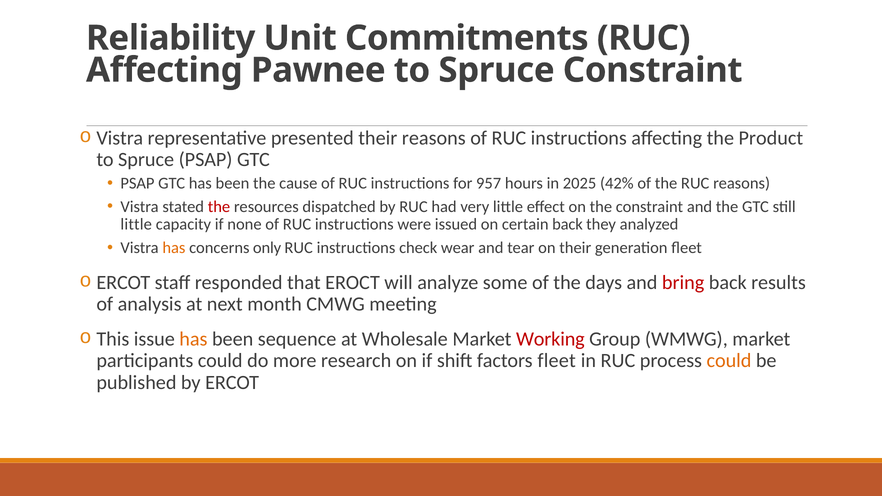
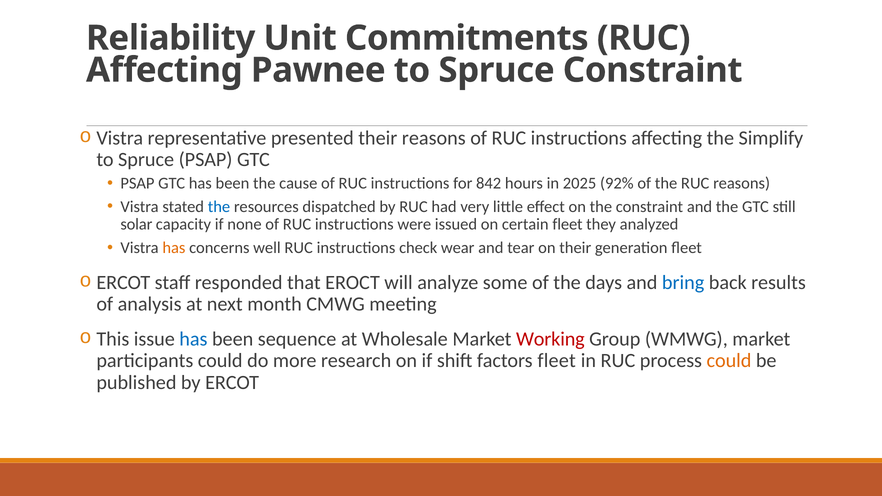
Product: Product -> Simplify (771, 138)
957: 957 -> 842 (489, 183)
42%: 42% -> 92% (617, 183)
the colour: red -> blue (219, 207)
little: little -> solar (136, 225)
certain back: back -> fleet (568, 225)
only: only -> well (267, 248)
bring colour: red -> blue (683, 282)
has colour: orange -> blue (193, 339)
